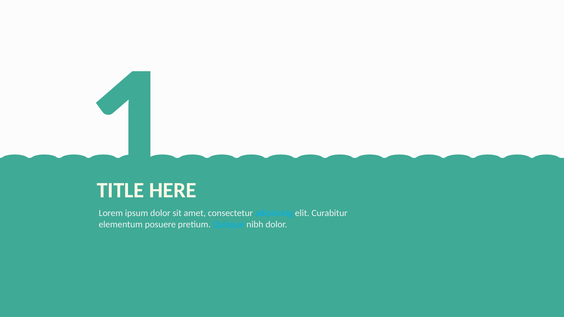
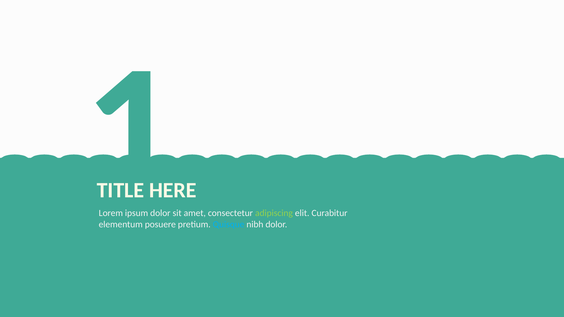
adipiscing colour: light blue -> light green (274, 213)
